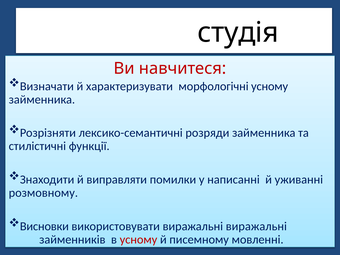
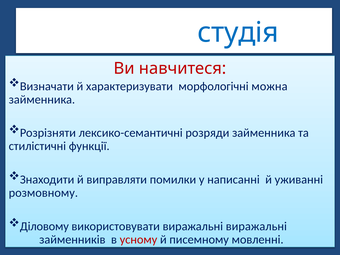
студія colour: black -> blue (238, 33)
морфологічні усному: усному -> можна (269, 86)
Висновки: Висновки -> Діловому (44, 226)
